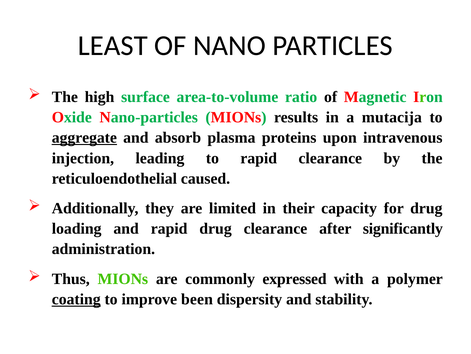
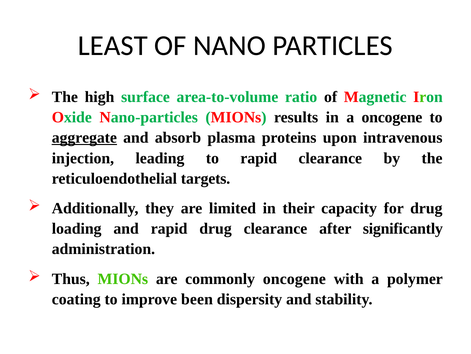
a mutacija: mutacija -> oncogene (392, 117)
caused: caused -> targets (206, 178)
commonly expressed: expressed -> oncogene (294, 278)
coating underline: present -> none (76, 299)
